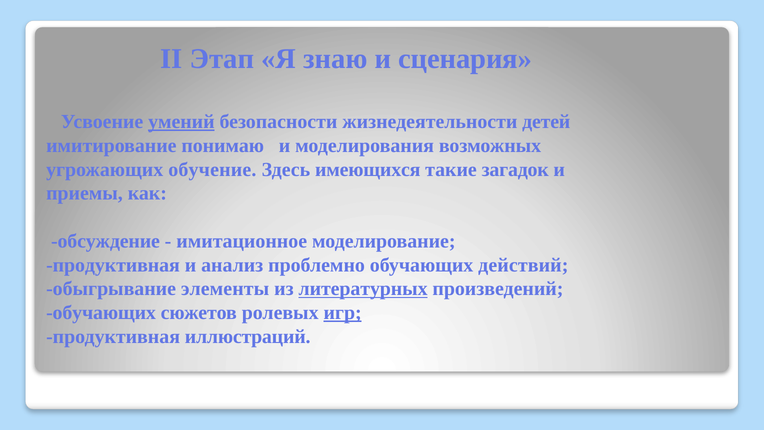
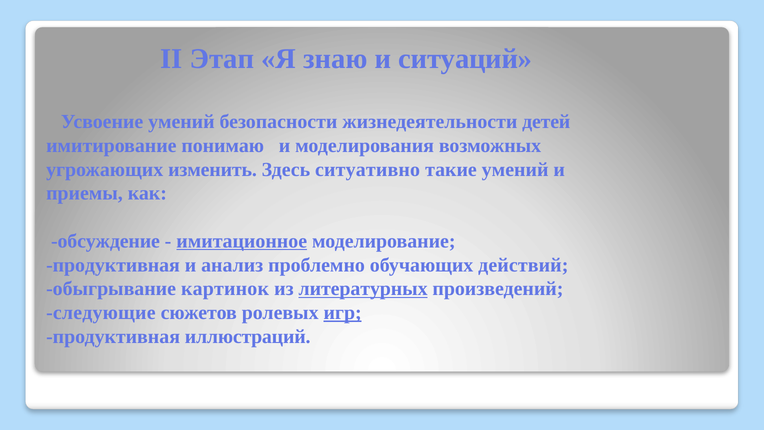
сценария: сценария -> ситуаций (465, 59)
умений underline: present -> none (181, 122)
обучение: обучение -> изменить (213, 169)
имеющихся: имеющихся -> ситуативно (368, 169)
такие загадок: загадок -> умений (515, 169)
имитационное underline: none -> present (242, 241)
элементы: элементы -> картинок (225, 289)
обучающих: обучающих -> следующие (101, 313)
